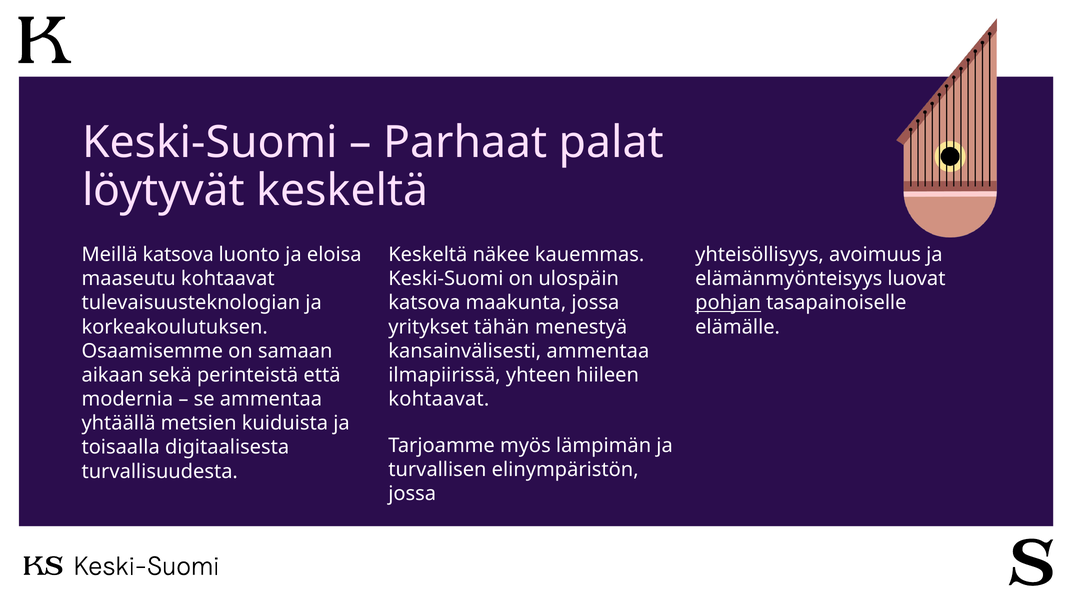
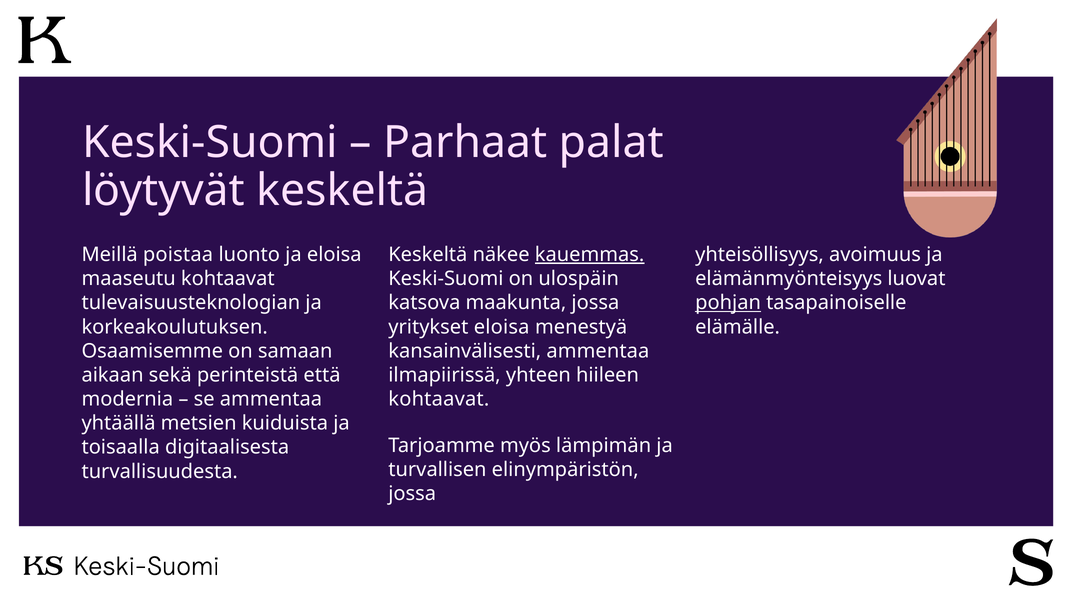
Meillä katsova: katsova -> poistaa (178, 255)
kauemmas underline: none -> present (590, 255)
yritykset tähän: tähän -> eloisa (502, 327)
